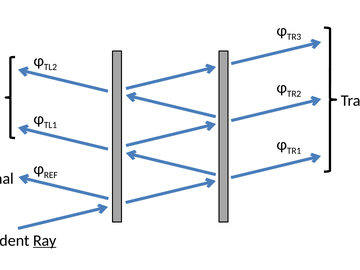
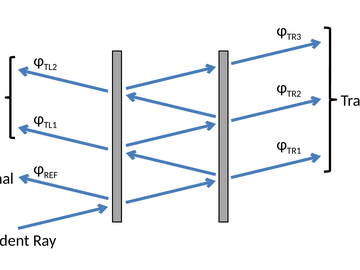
Ray underline: present -> none (45, 240)
